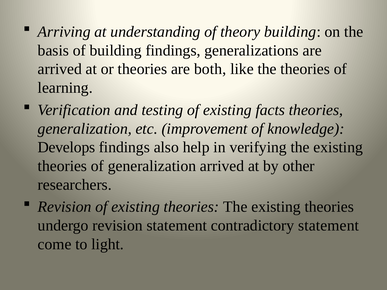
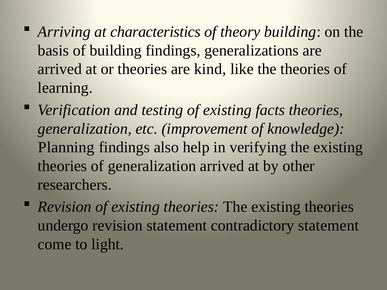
understanding: understanding -> characteristics (156, 32)
both: both -> kind (210, 69)
Develops: Develops -> Planning (66, 147)
